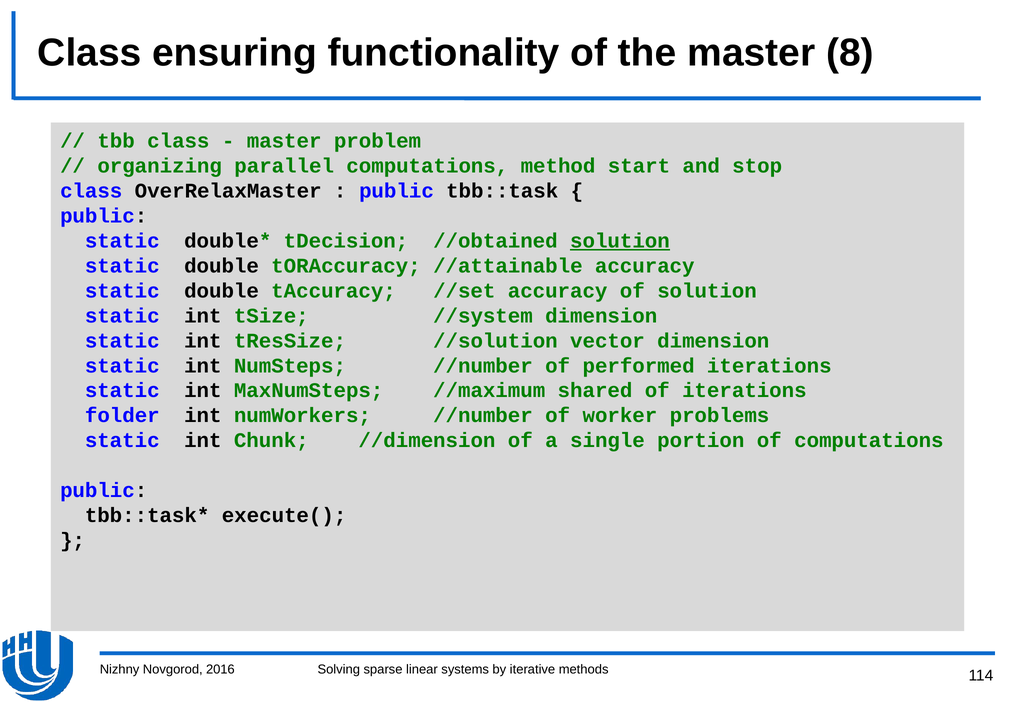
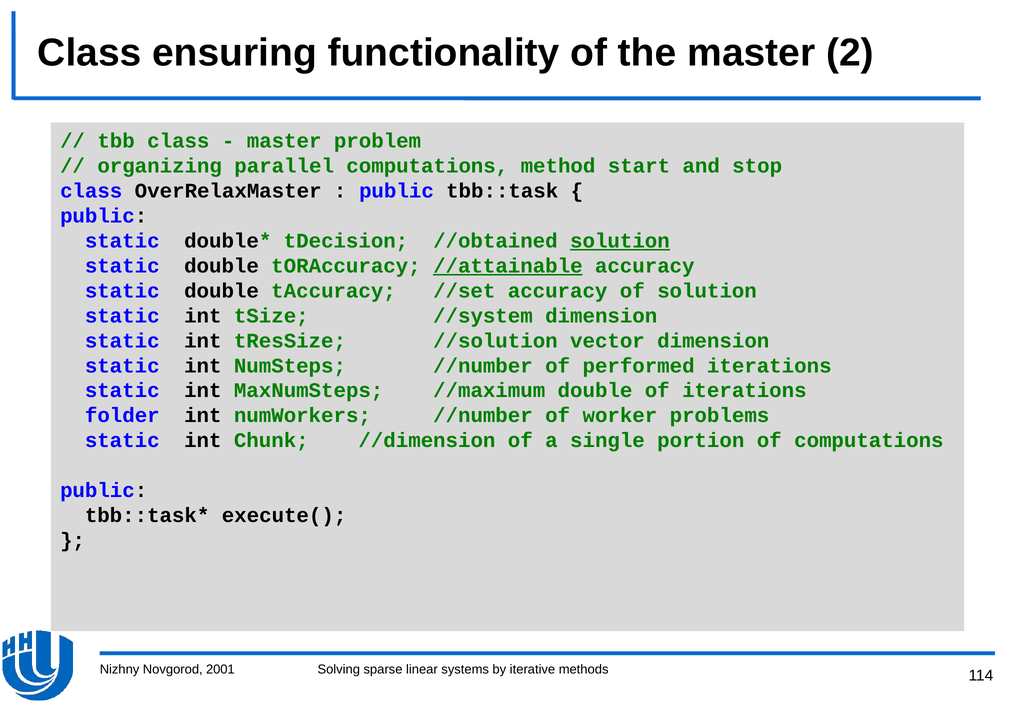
8: 8 -> 2 (850, 53)
//attainable underline: none -> present (508, 266)
//maximum shared: shared -> double (595, 391)
2016: 2016 -> 2001 (220, 670)
